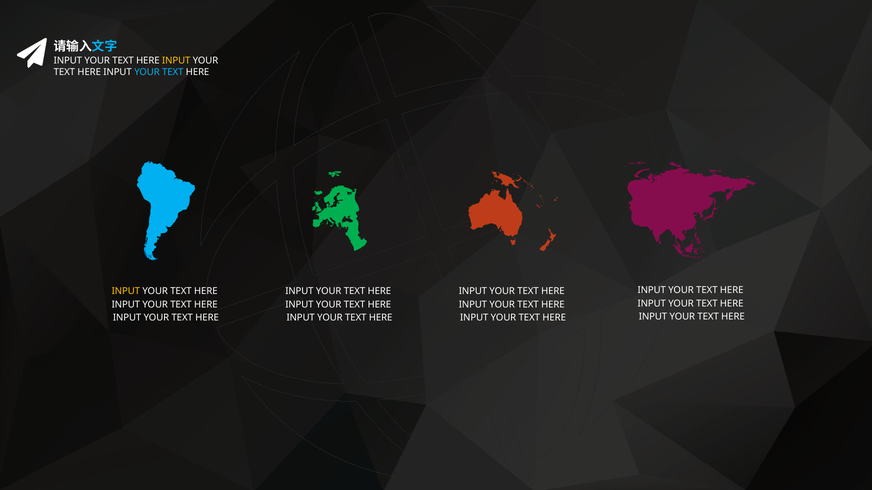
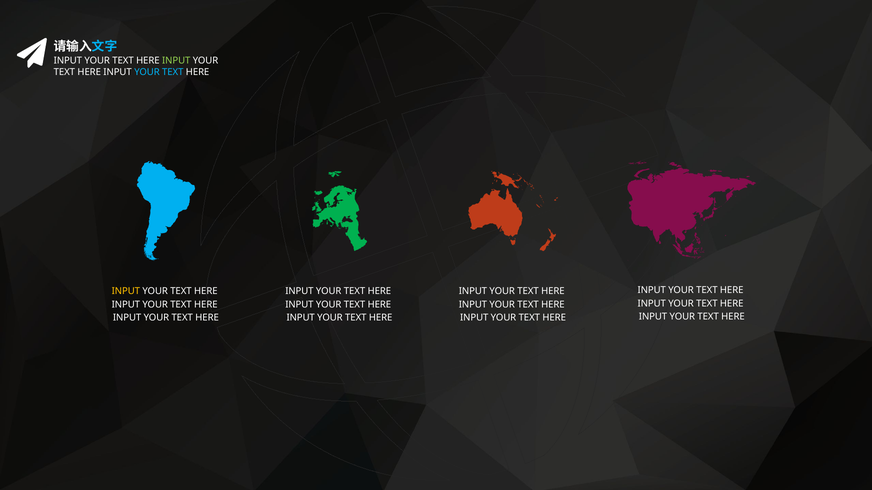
INPUT colour: yellow -> light green (176, 61)
